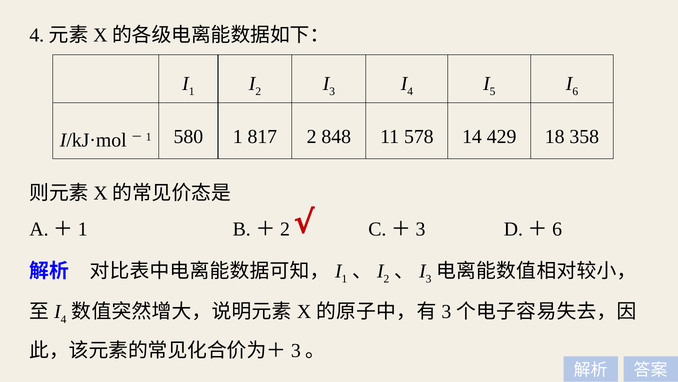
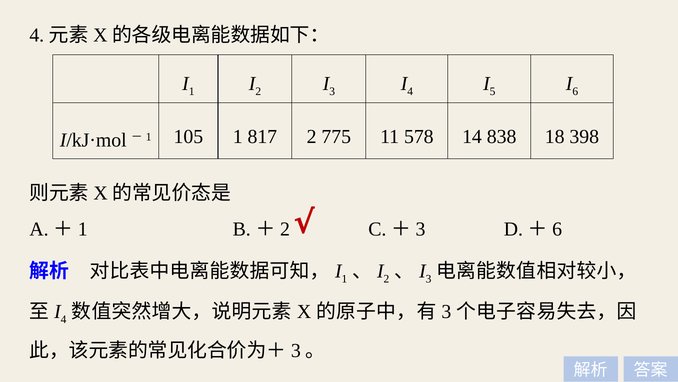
580: 580 -> 105 (188, 136)
848: 848 -> 775 (336, 136)
429: 429 -> 838 (502, 136)
358: 358 -> 398 (584, 136)
